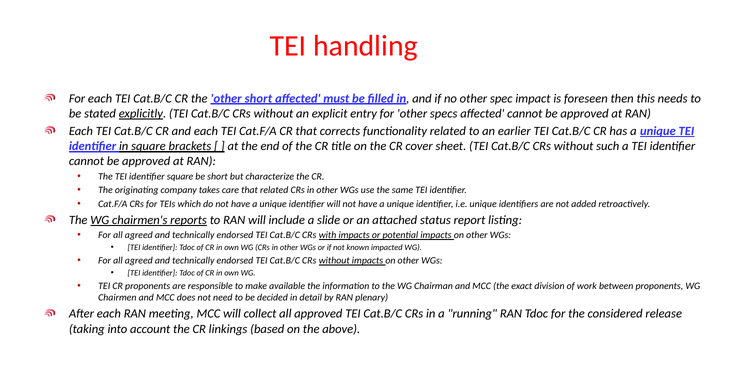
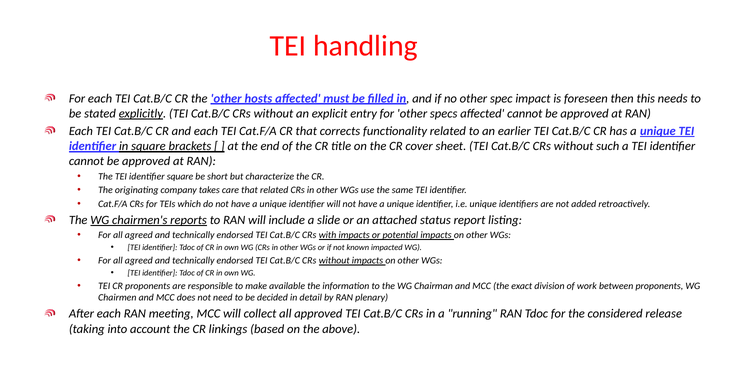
other short: short -> hosts (258, 98)
